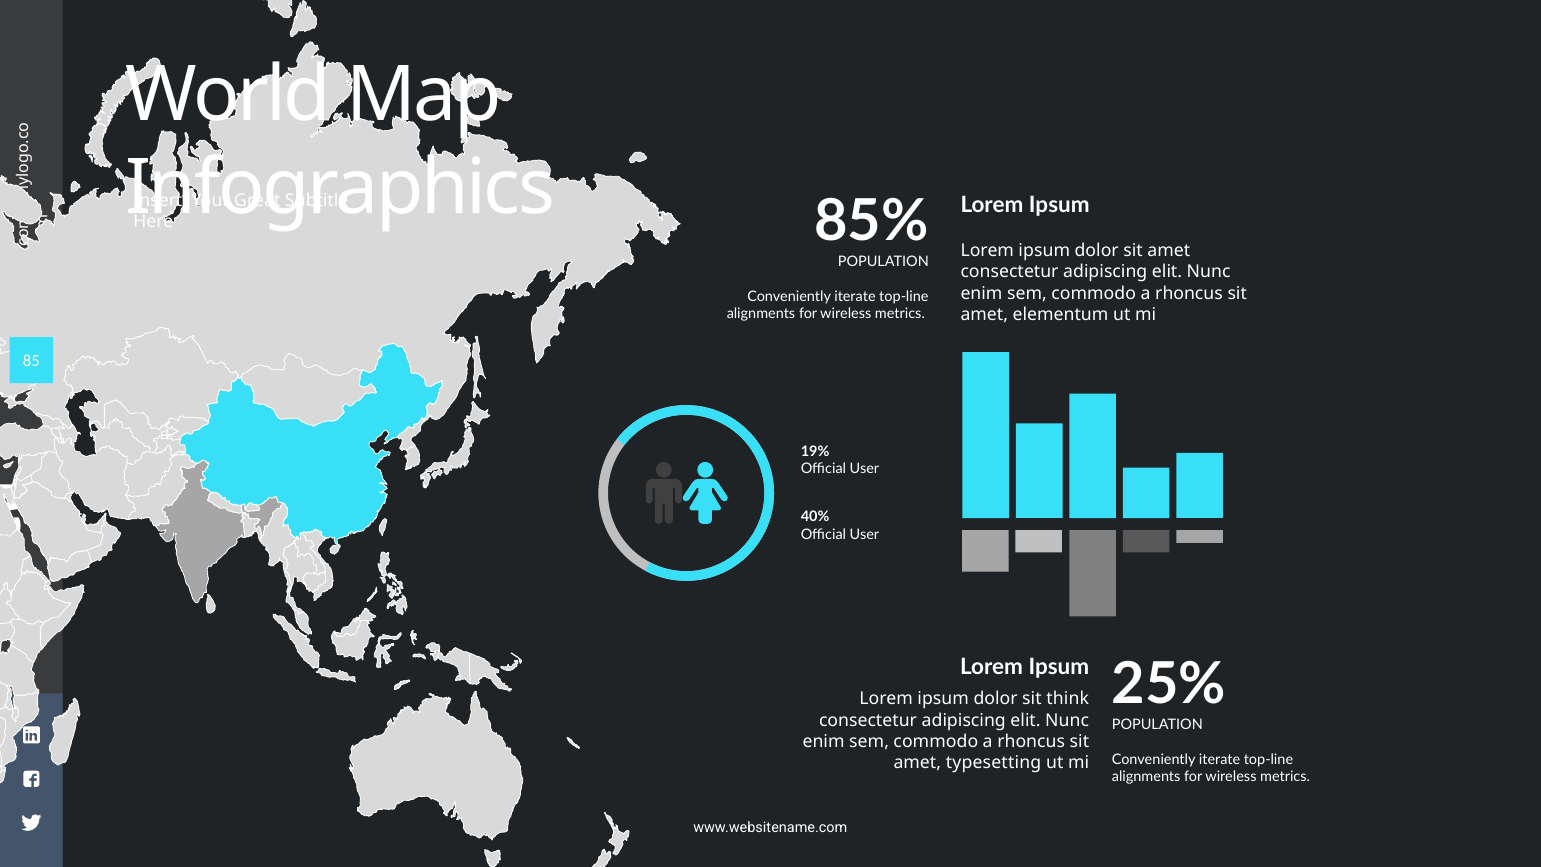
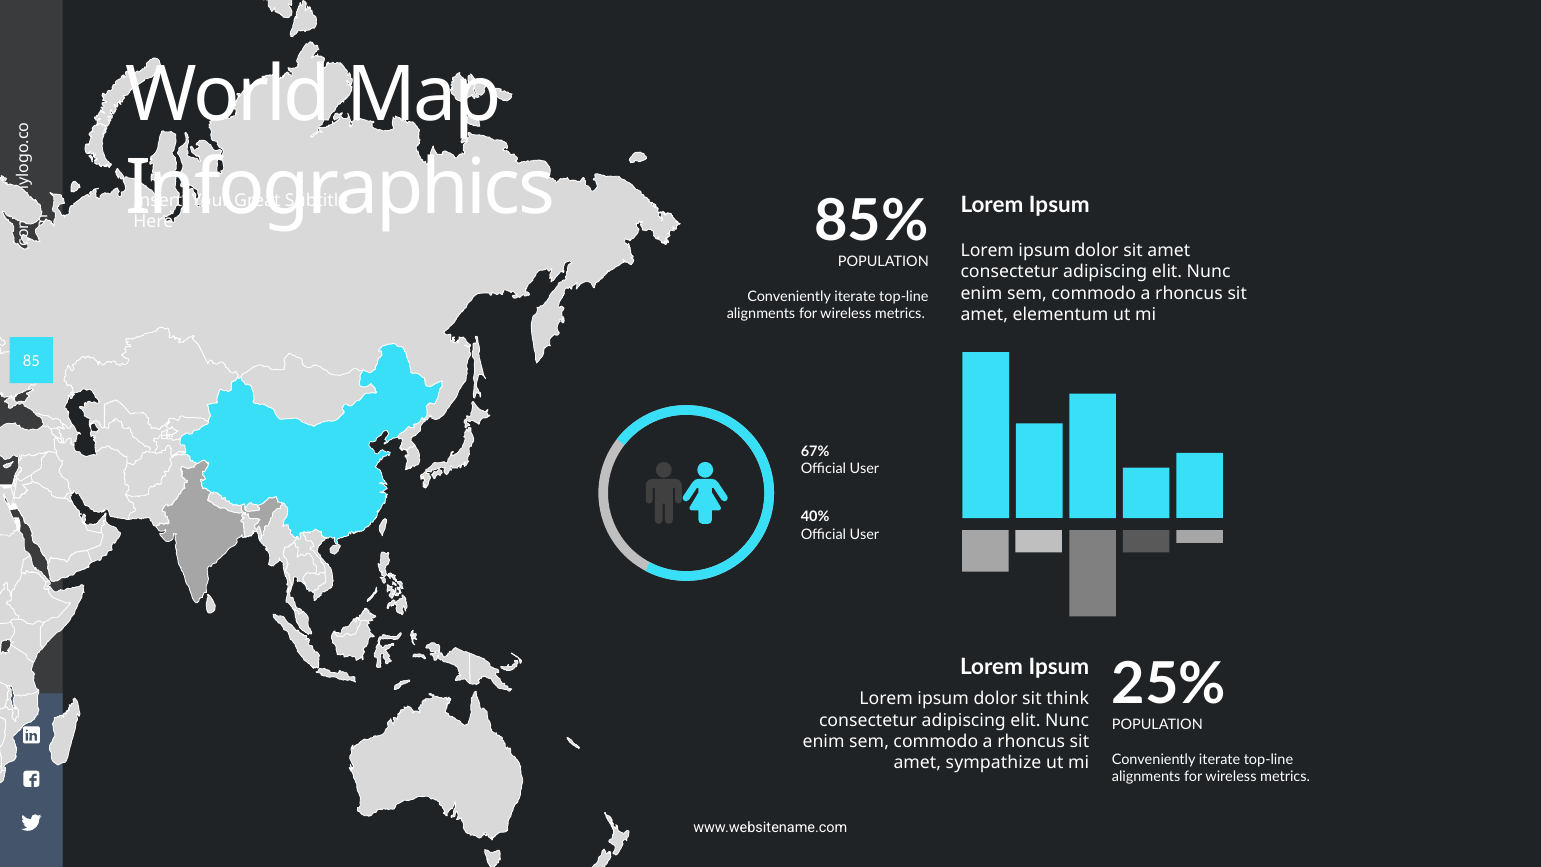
19%: 19% -> 67% (815, 452)
typesetting: typesetting -> sympathize (994, 763)
